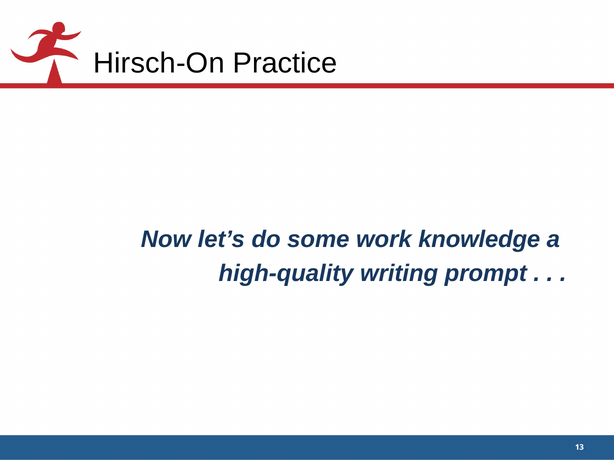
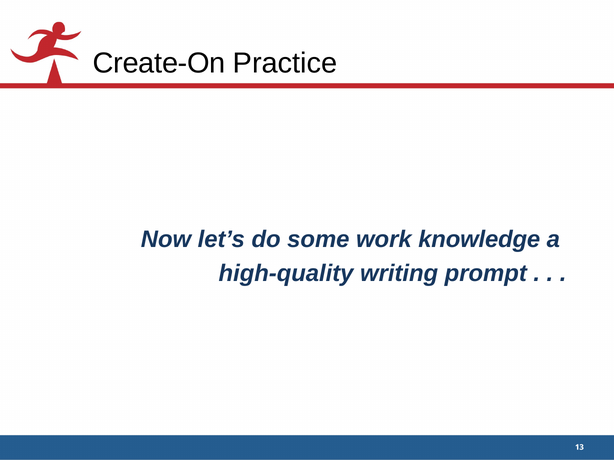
Hirsch-On: Hirsch-On -> Create-On (159, 63)
